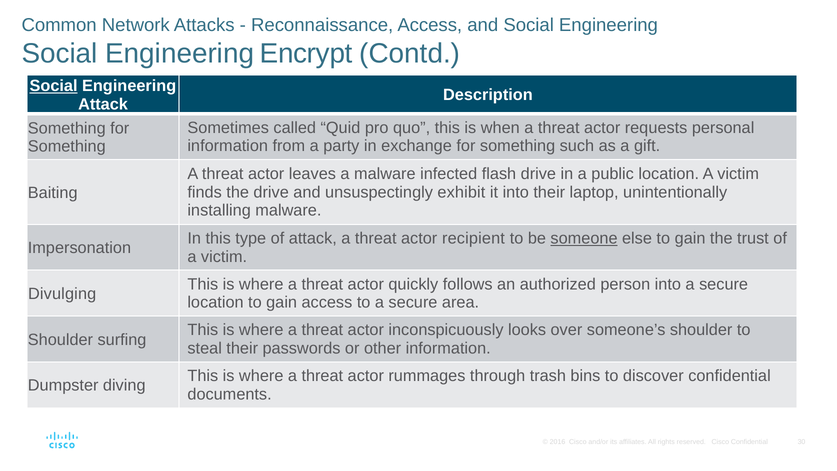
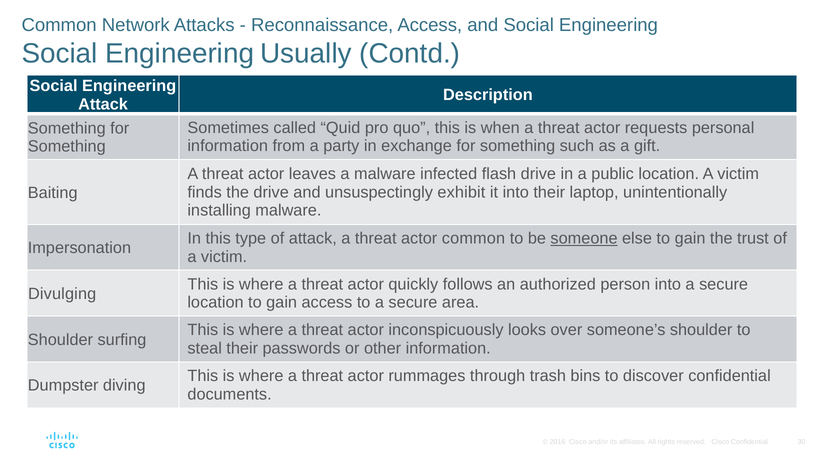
Encrypt: Encrypt -> Usually (306, 54)
Social underline: present -> none (54, 86)
actor recipient: recipient -> common (473, 238)
